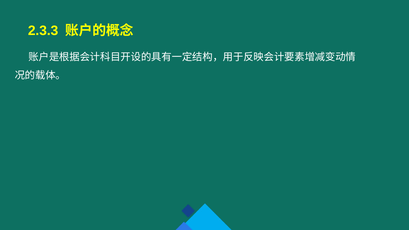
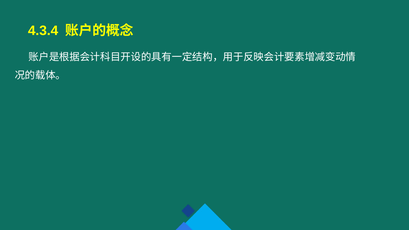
2.3.3: 2.3.3 -> 4.3.4 (43, 31)
